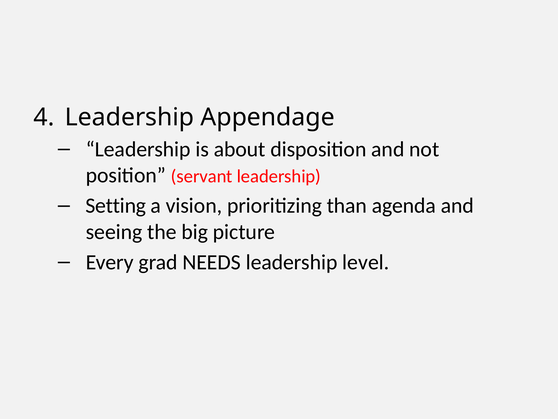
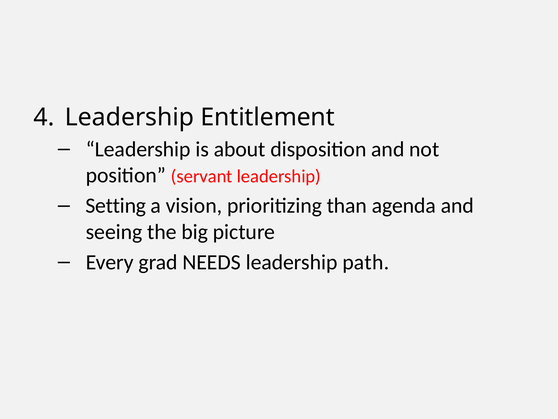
Appendage: Appendage -> Entitlement (268, 117)
level: level -> path (366, 262)
